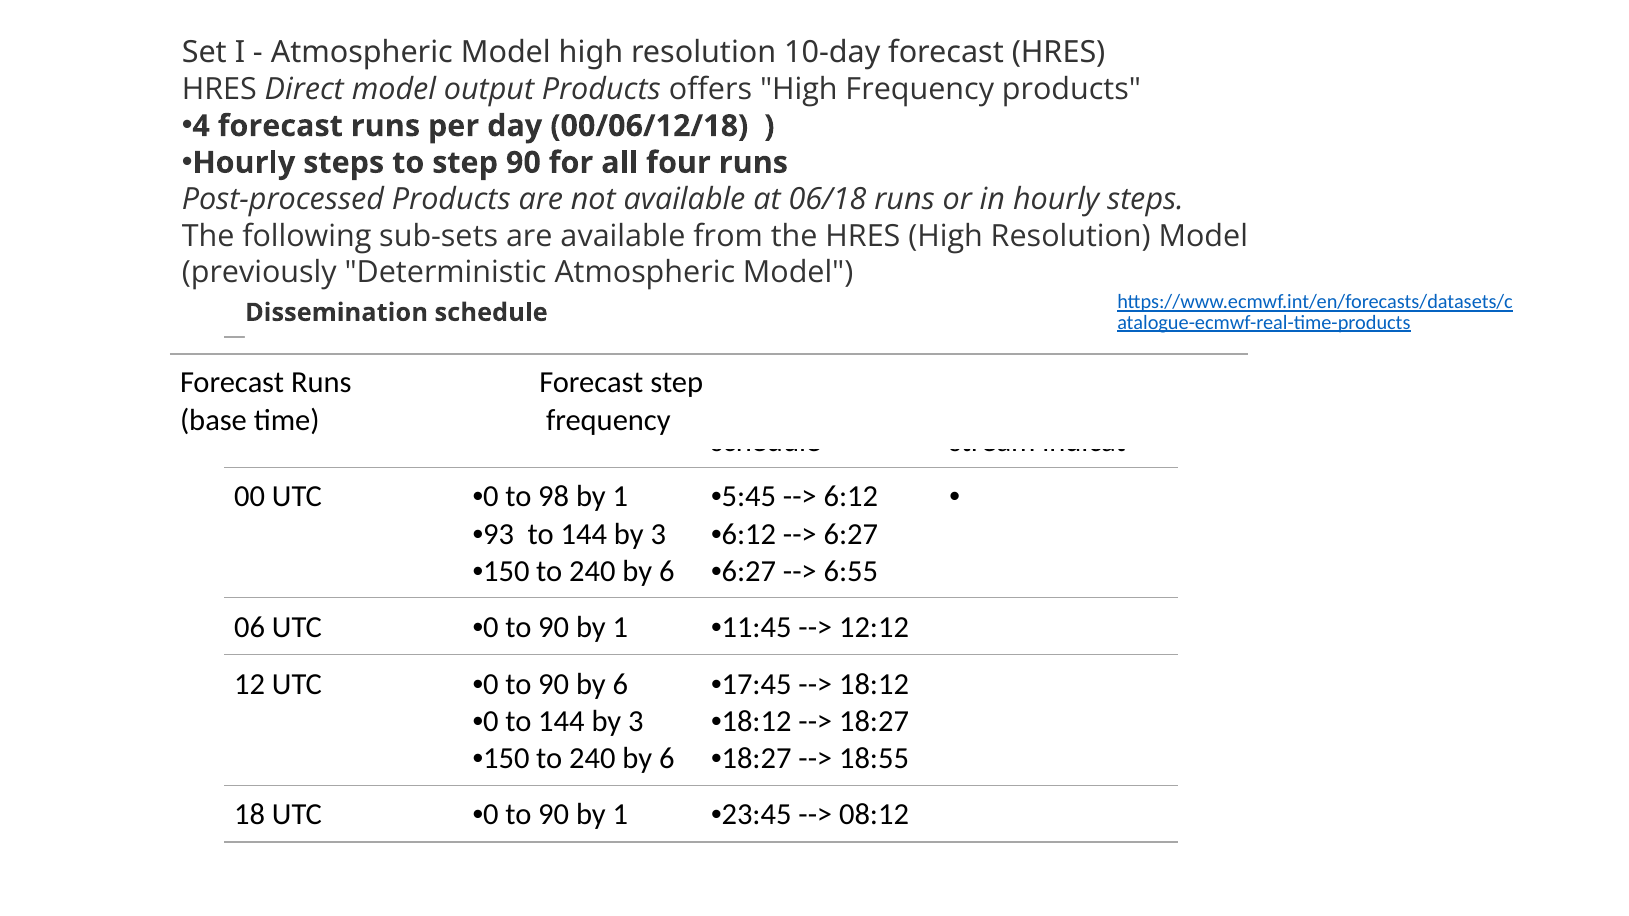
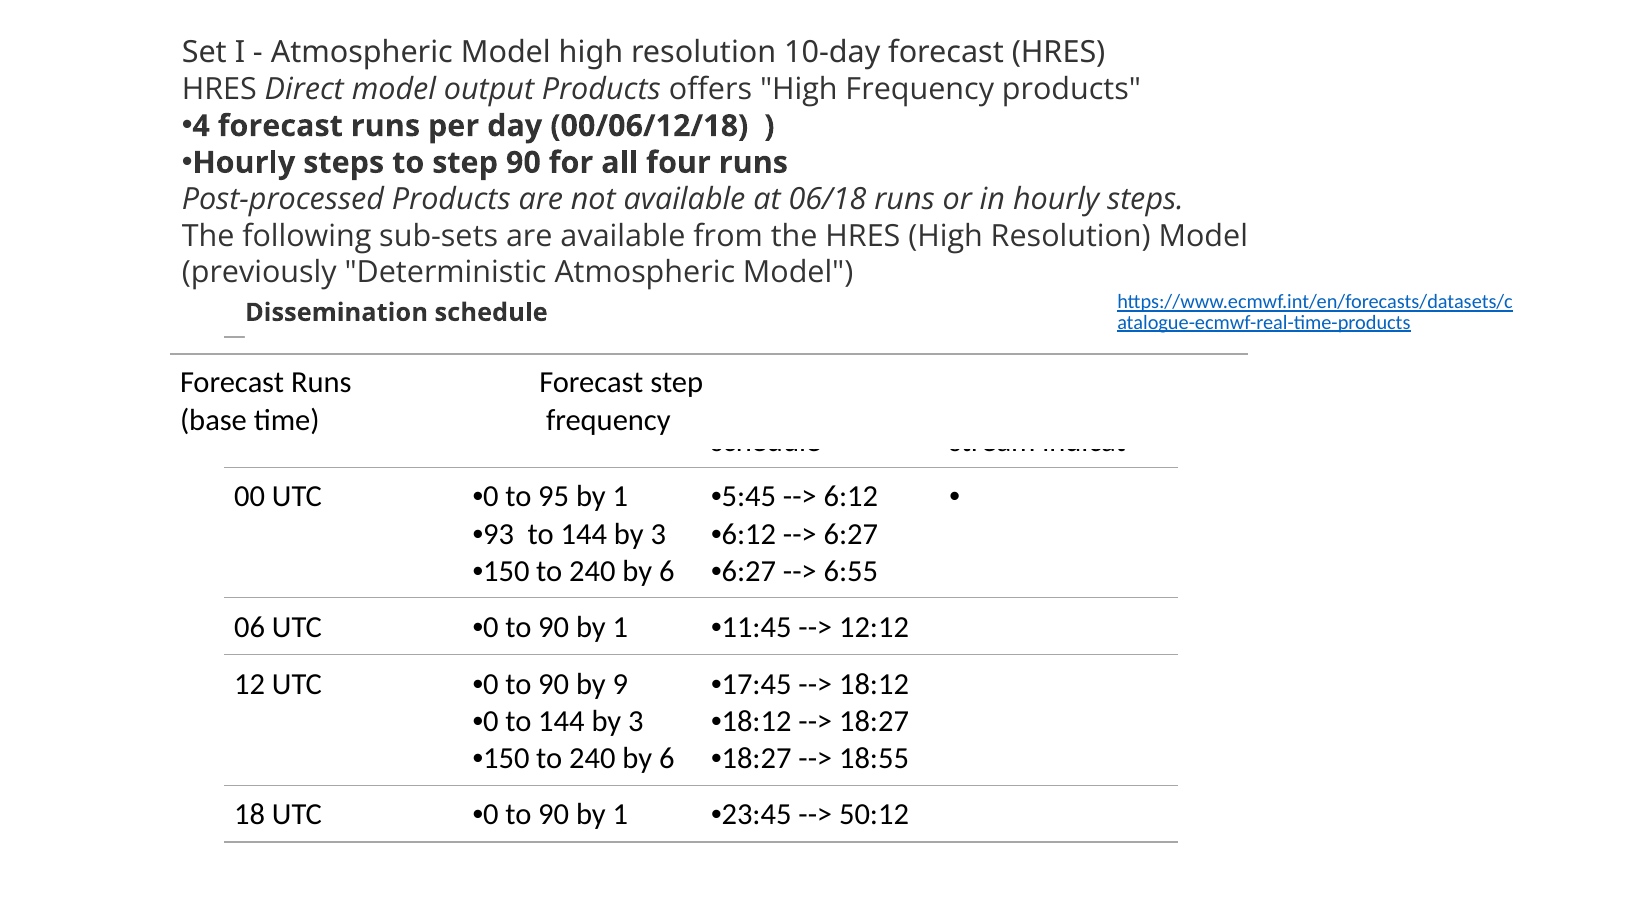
98: 98 -> 95 (554, 497)
90 by 6: 6 -> 9 (620, 684)
08:12: 08:12 -> 50:12 (874, 814)
